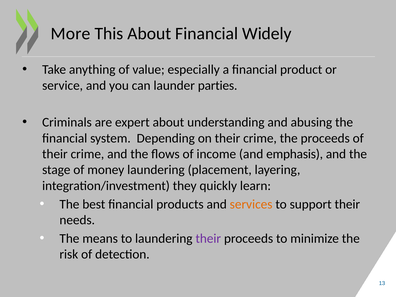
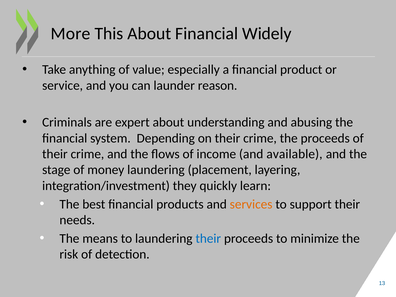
parties: parties -> reason (218, 85)
emphasis: emphasis -> available (294, 154)
their colour: purple -> blue (208, 239)
